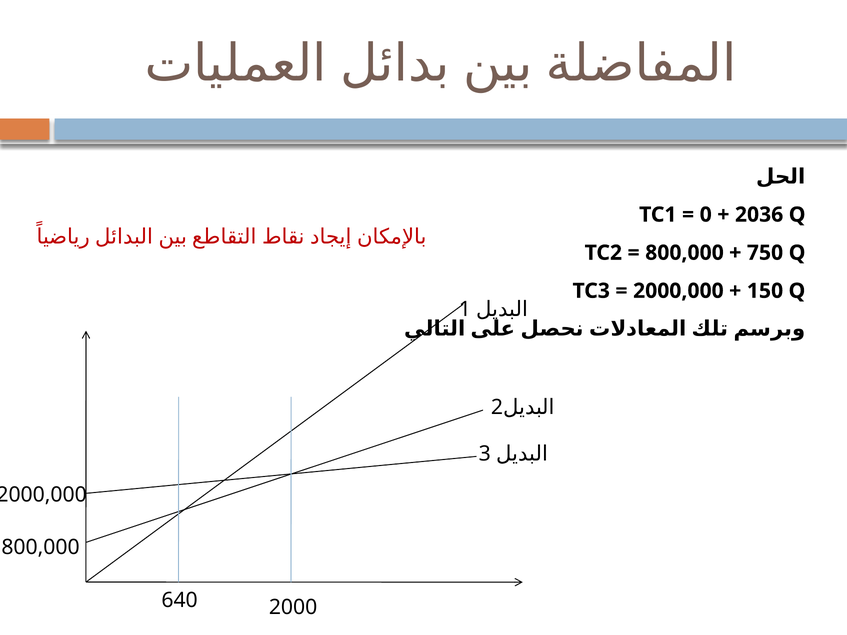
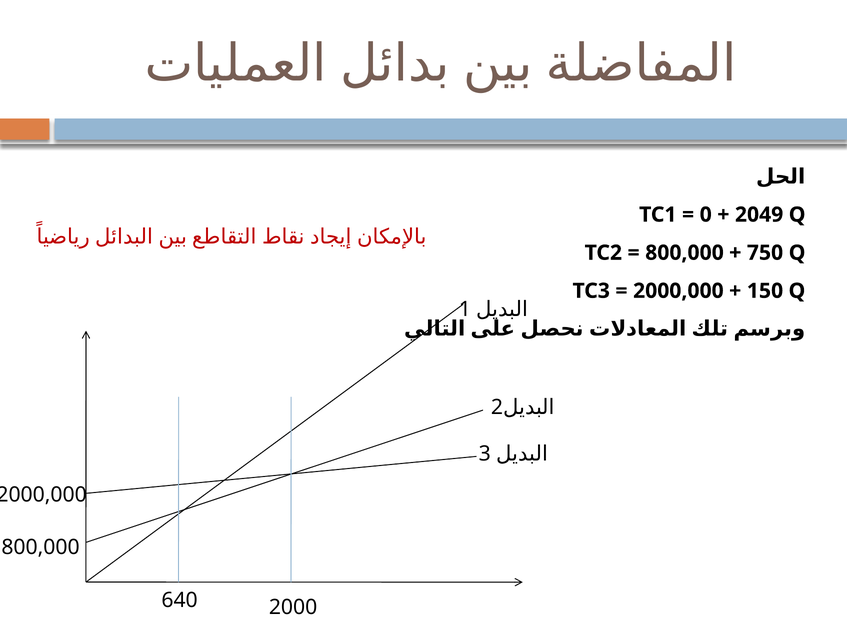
2036: 2036 -> 2049 (759, 215)
